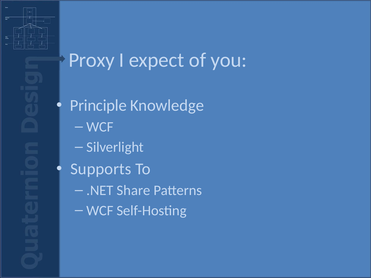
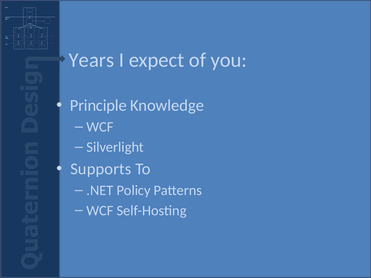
Proxy: Proxy -> Years (91, 60)
Share: Share -> Policy (134, 190)
